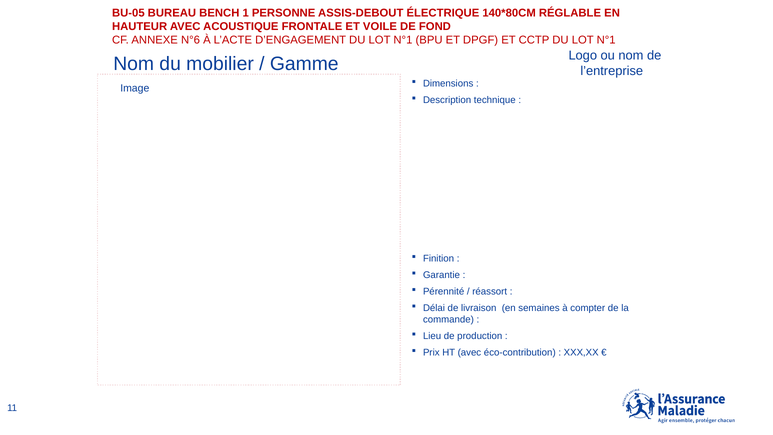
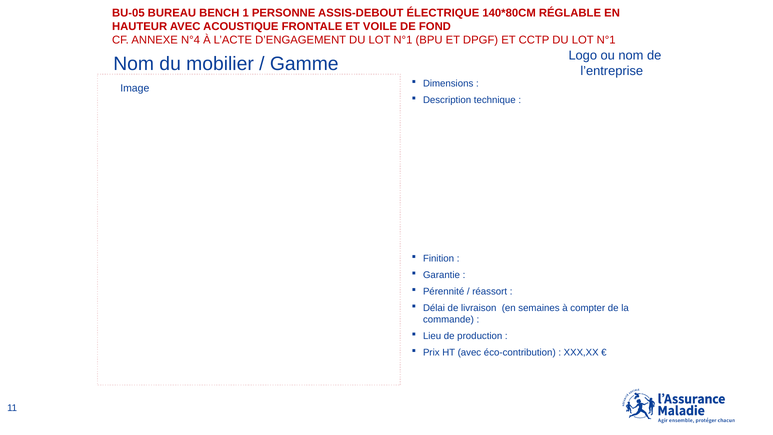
N°6: N°6 -> N°4 (190, 40)
